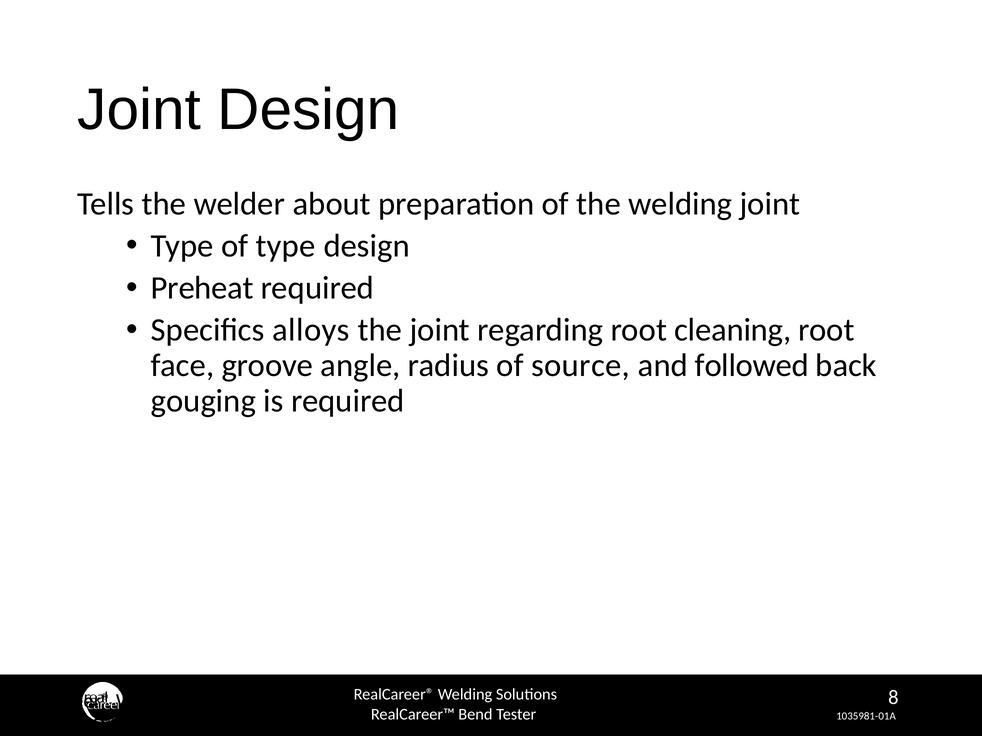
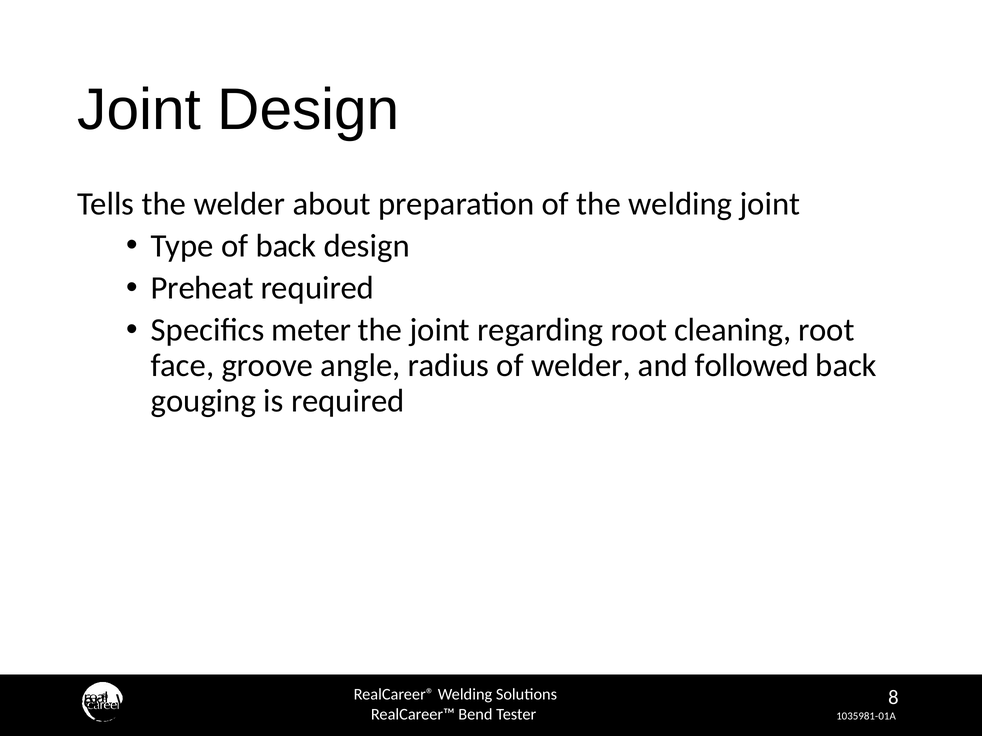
of type: type -> back (286, 246)
alloys: alloys -> meter (311, 330)
of source: source -> welder (581, 366)
